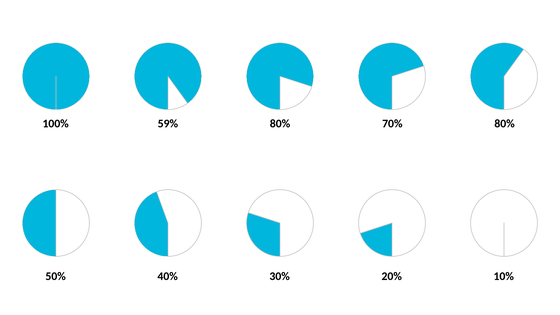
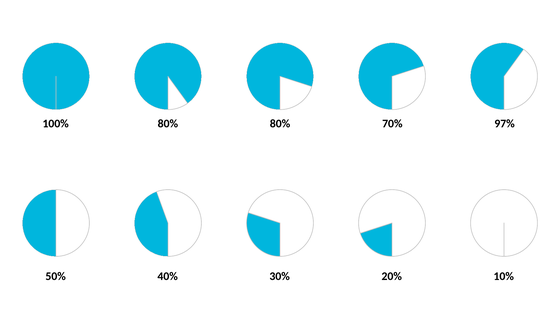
100% 59%: 59% -> 80% (168, 123)
70% 80%: 80% -> 97% (505, 123)
